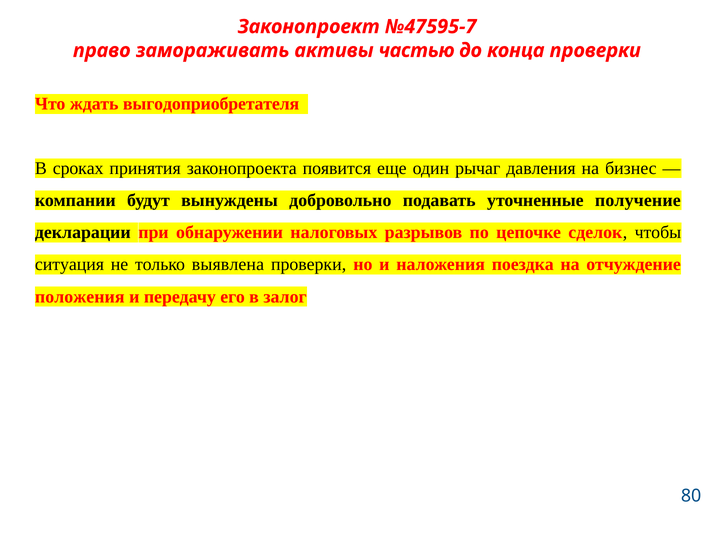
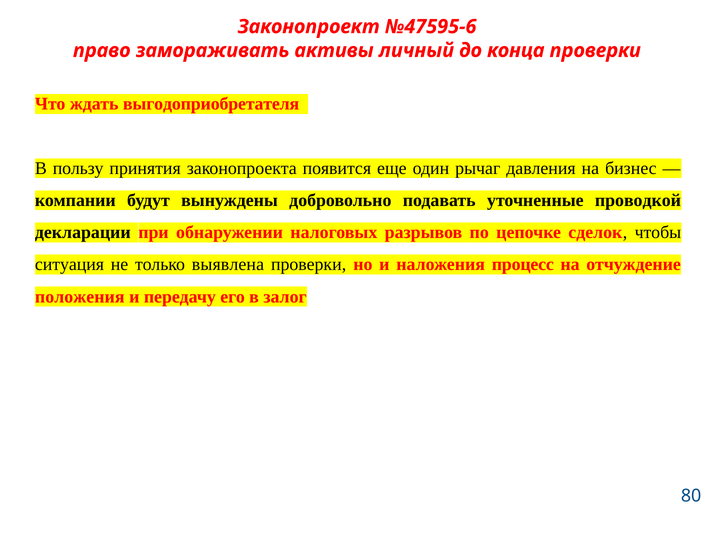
№47595-7: №47595-7 -> №47595-6 (431, 27)
частью: частью -> личный (416, 51)
сроках: сроках -> пользу (78, 168)
получение: получение -> проводкой (638, 201)
поездка: поездка -> процесс (523, 265)
